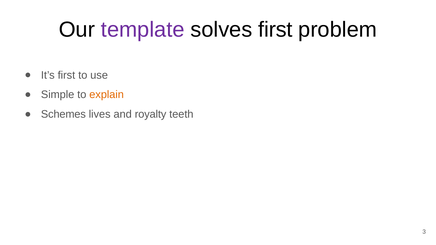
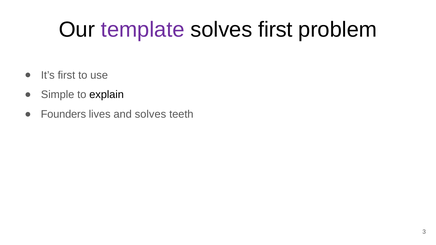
explain colour: orange -> black (107, 95)
Schemes: Schemes -> Founders (63, 114)
and royalty: royalty -> solves (150, 114)
